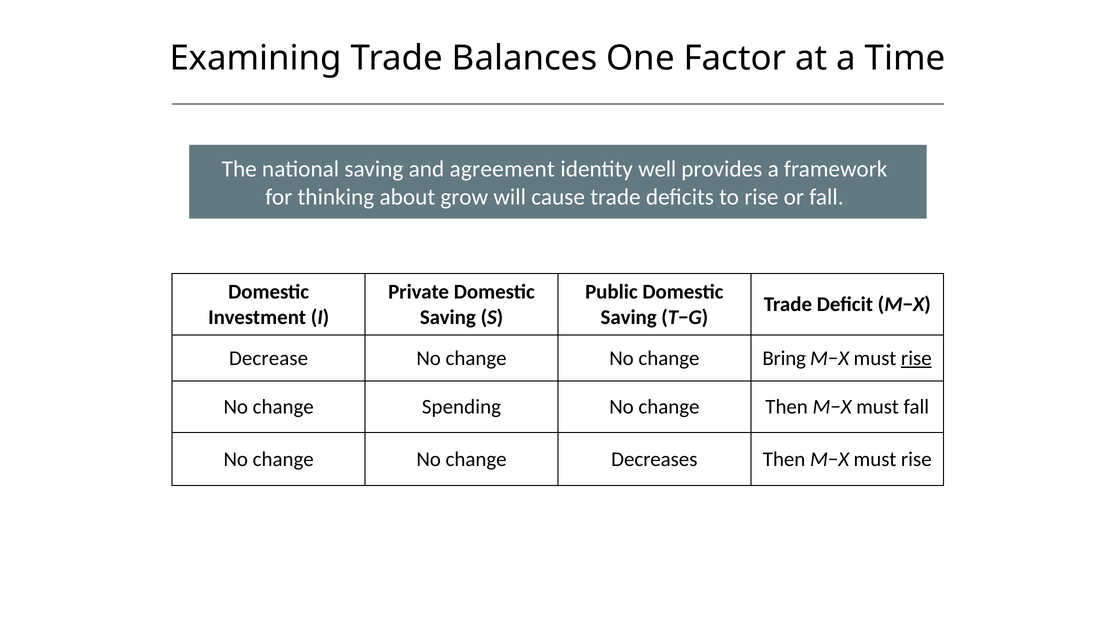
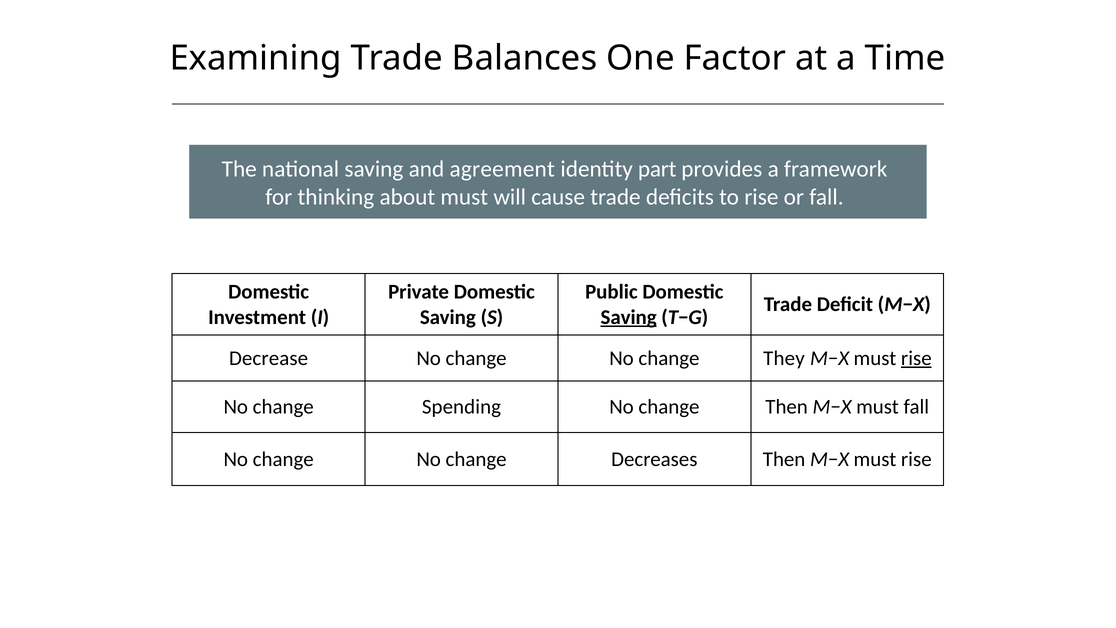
well: well -> part (657, 169)
about grow: grow -> must (464, 197)
Saving underline: none -> present (629, 317)
Bring: Bring -> They (784, 358)
